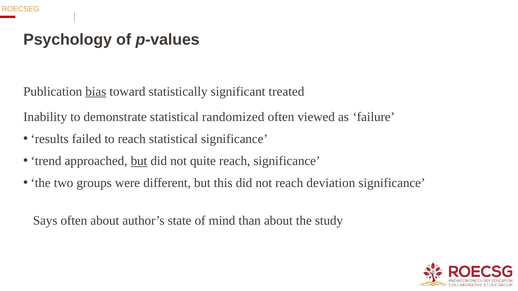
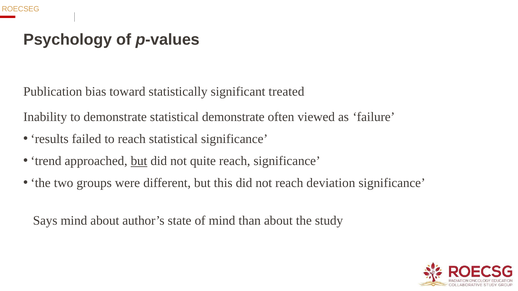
bias underline: present -> none (96, 92)
statistical randomized: randomized -> demonstrate (233, 117)
Says often: often -> mind (74, 221)
